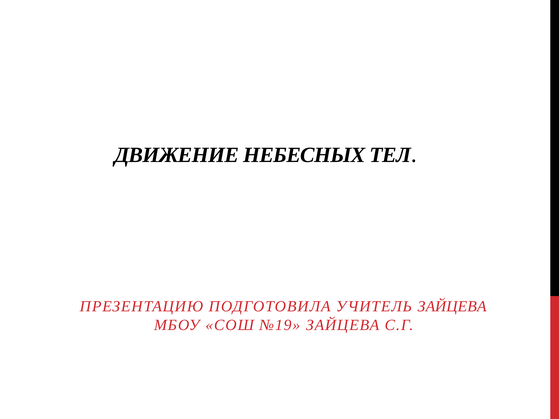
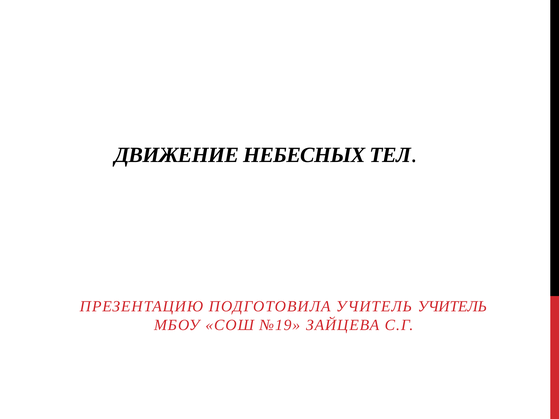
УЧИТЕЛЬ ЗАЙЦЕВА: ЗАЙЦЕВА -> УЧИТЕЛЬ (452, 307)
